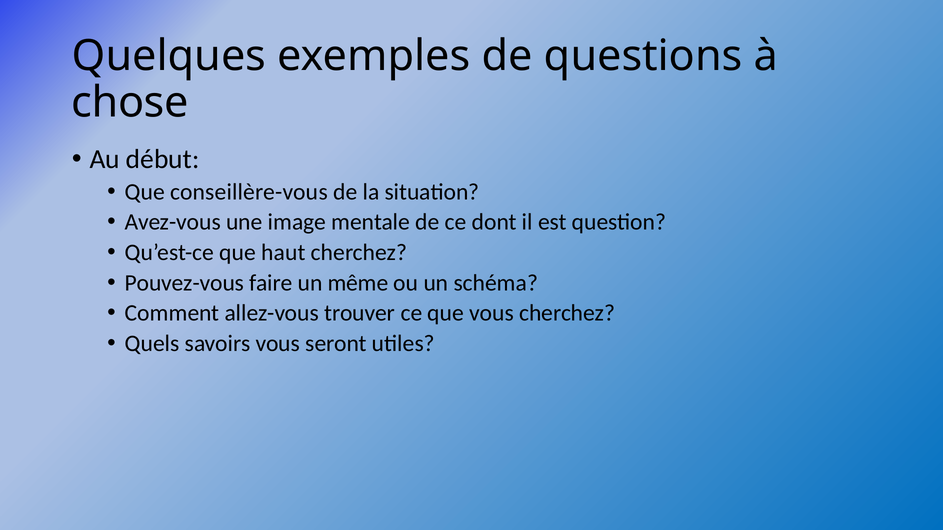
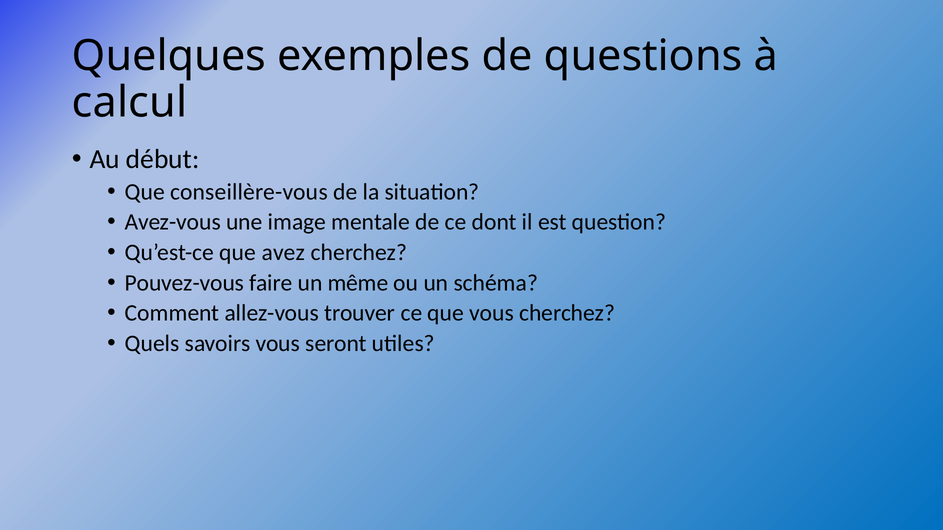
chose: chose -> calcul (130, 103)
haut: haut -> avez (283, 253)
